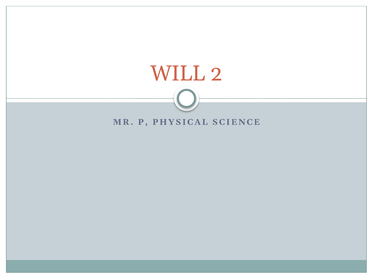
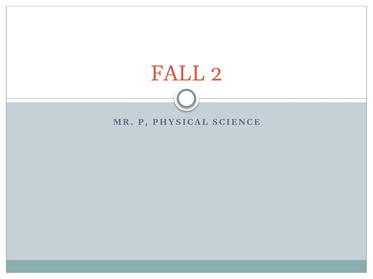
WILL: WILL -> FALL (178, 74)
